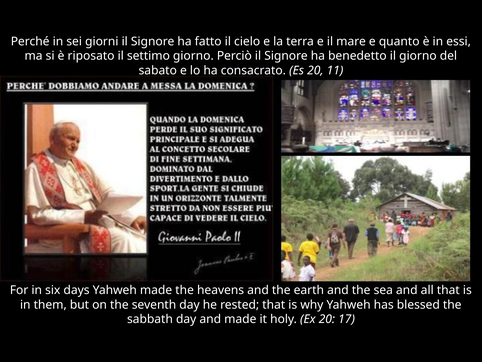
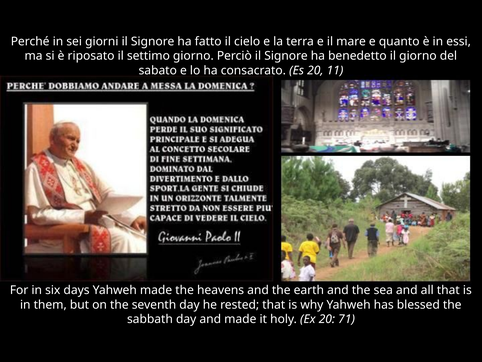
17: 17 -> 71 (347, 319)
